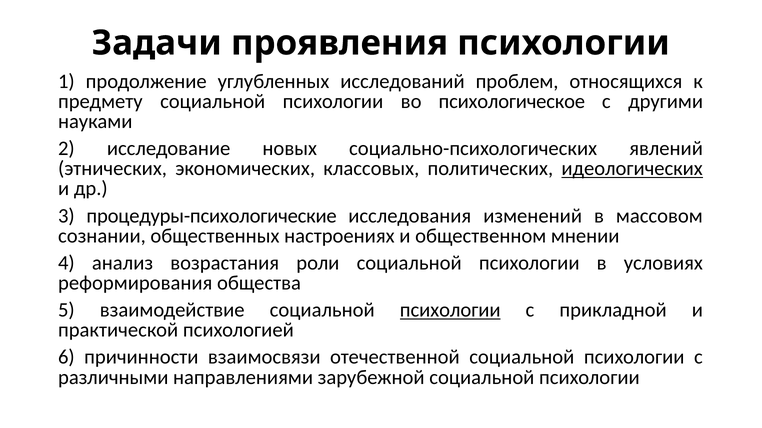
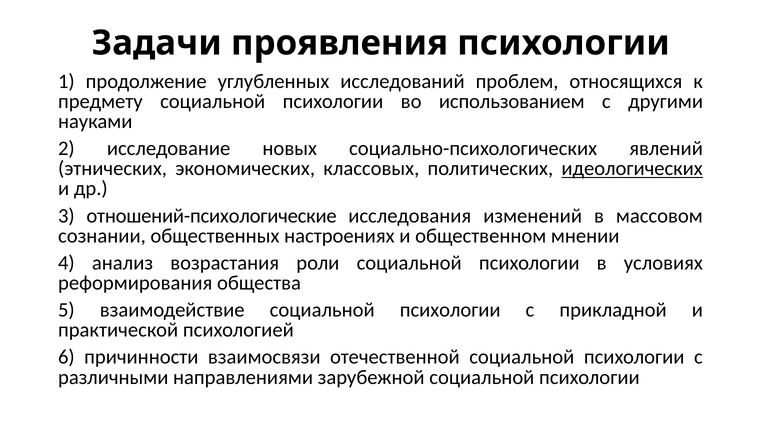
психологическое: психологическое -> использованием (512, 102)
процедуры-психологические: процедуры-психологические -> отношений-психологические (212, 216)
психологии underline: present -> none (450, 310)
